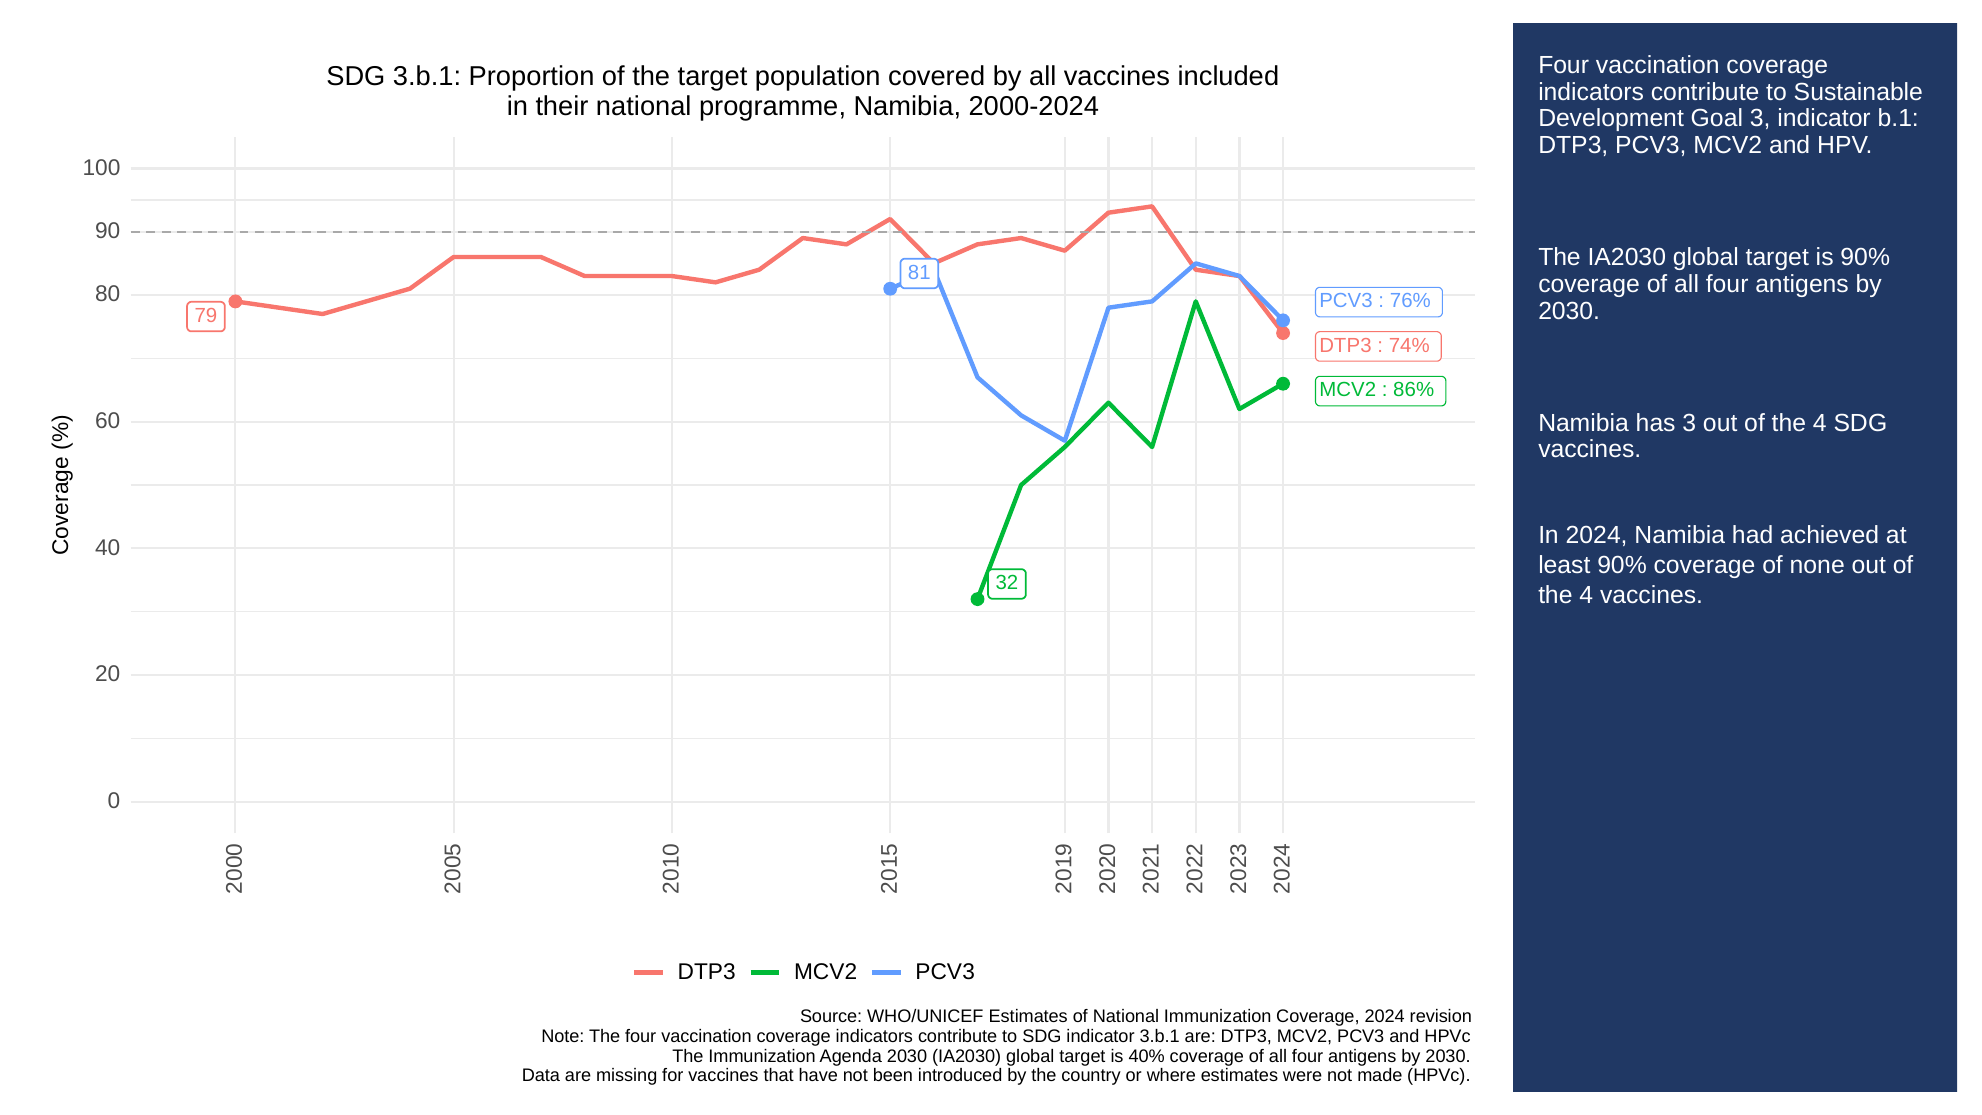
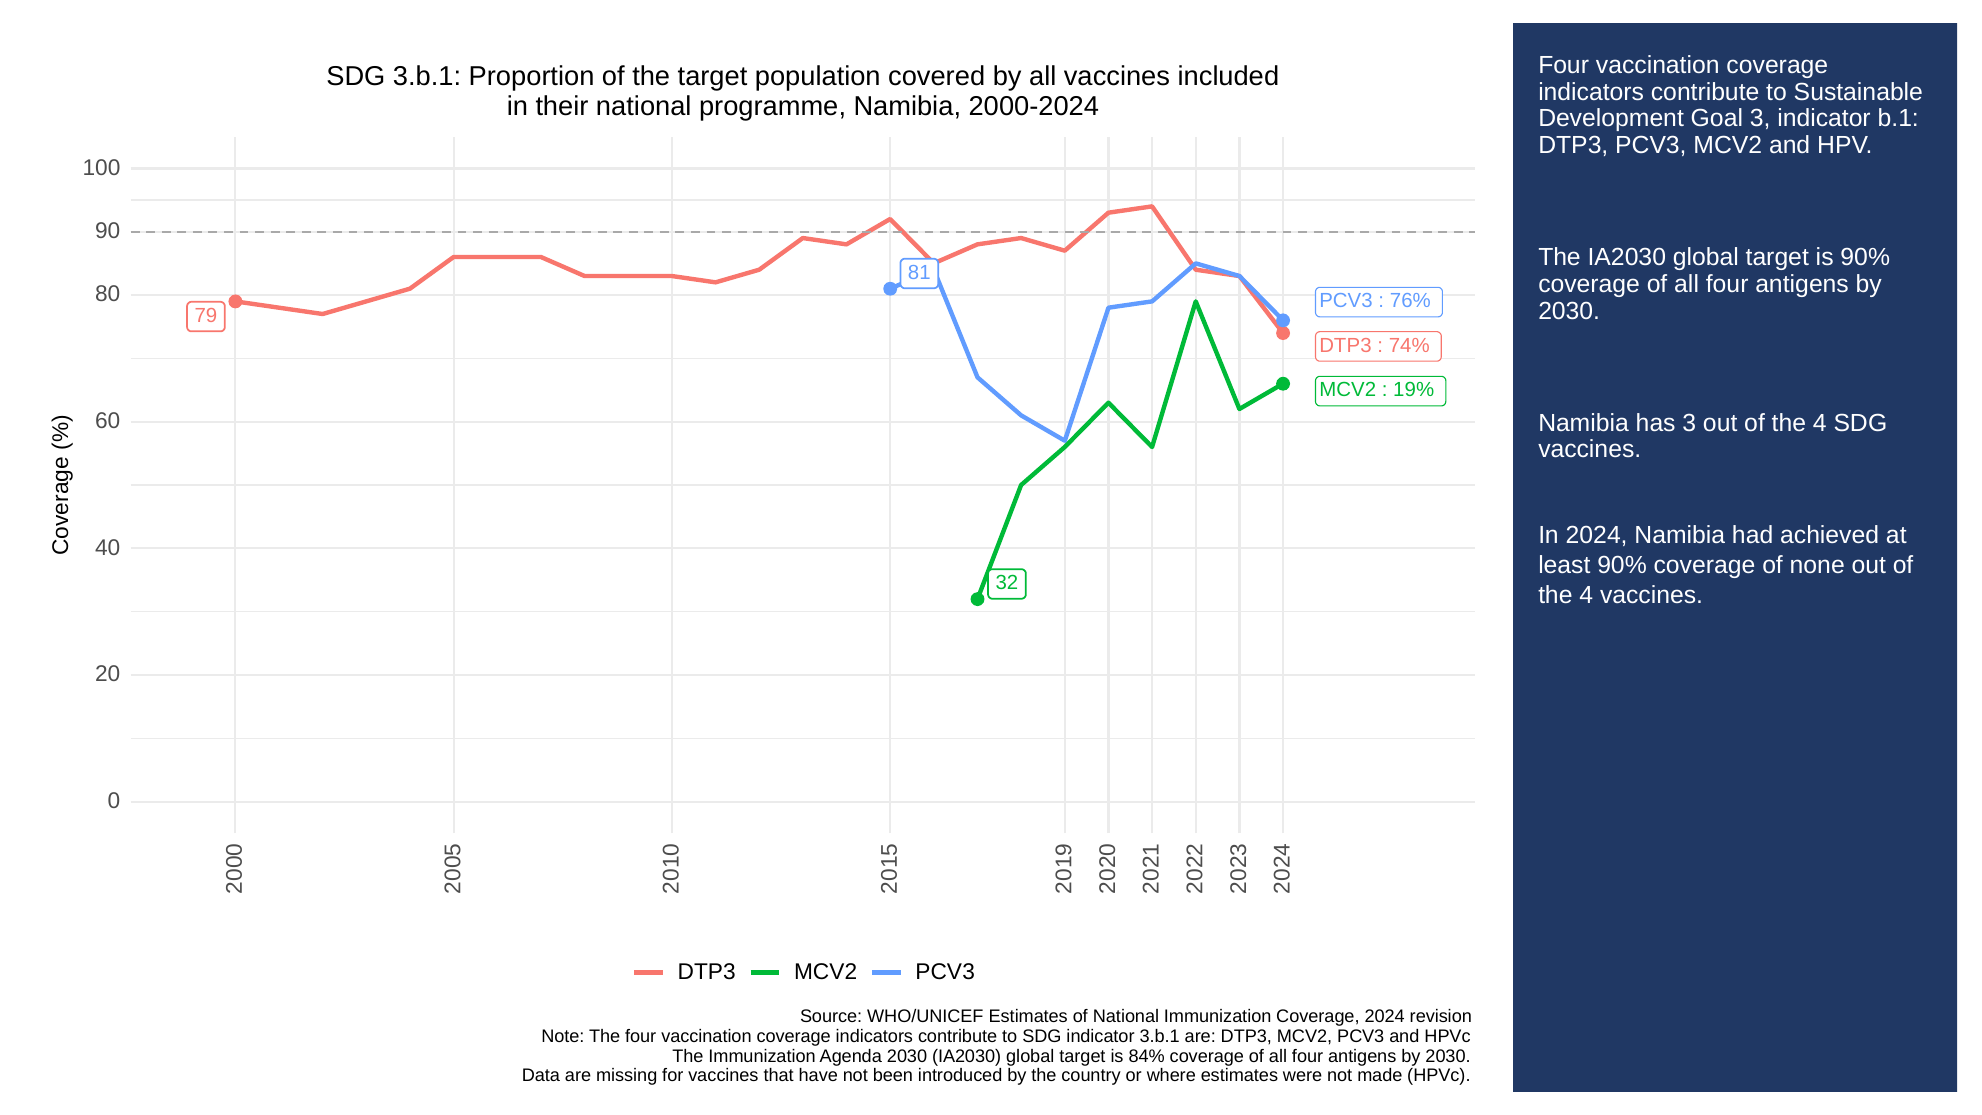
86%: 86% -> 19% (1414, 390)
40%: 40% -> 84% (1147, 1056)
